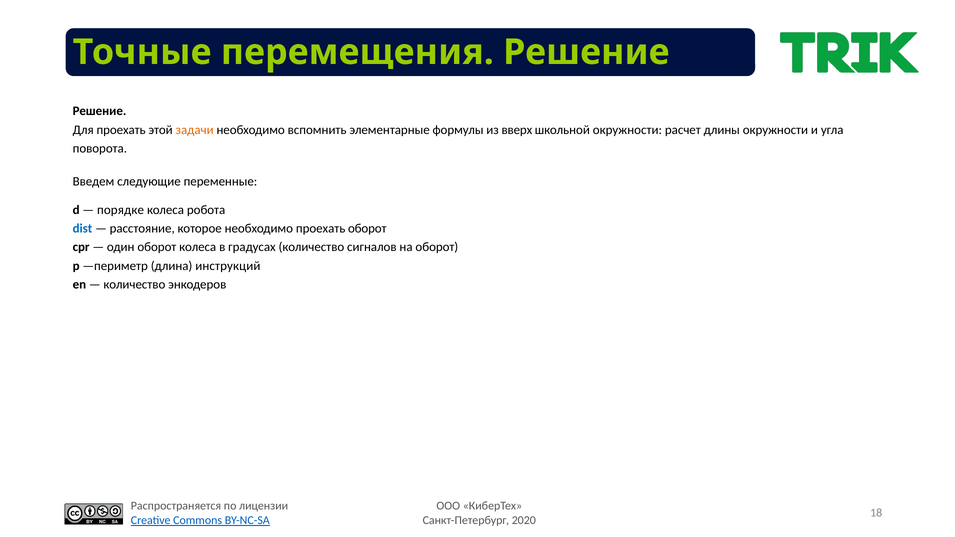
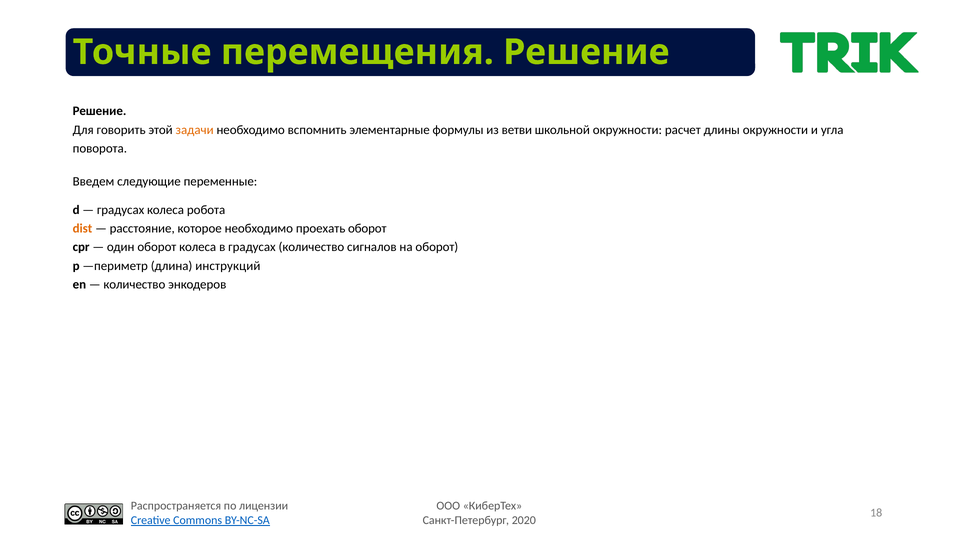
Для проехать: проехать -> говорить (121, 130)
вверх: вверх -> ветви (517, 130)
порядке: порядке -> градусах (121, 210)
dist colour: blue -> orange (82, 229)
